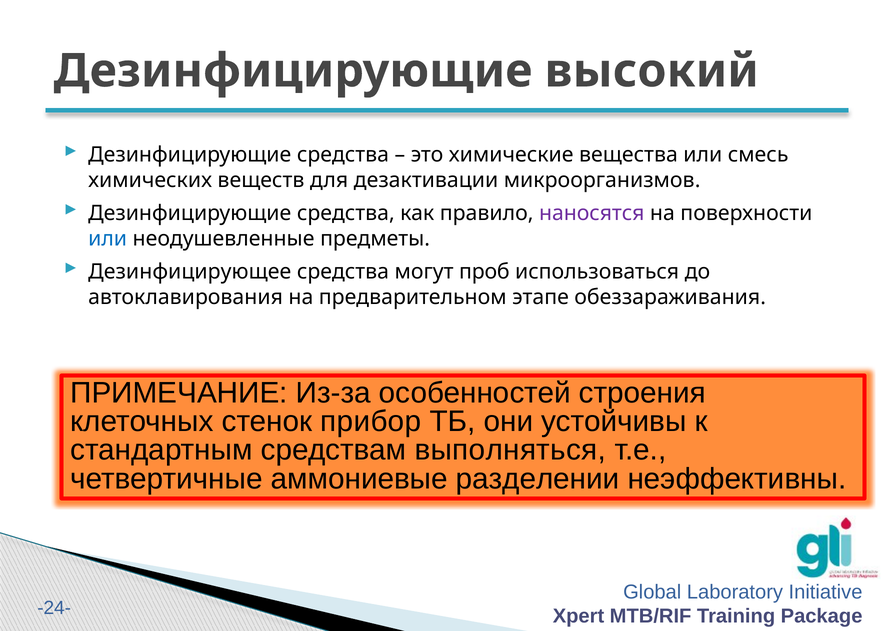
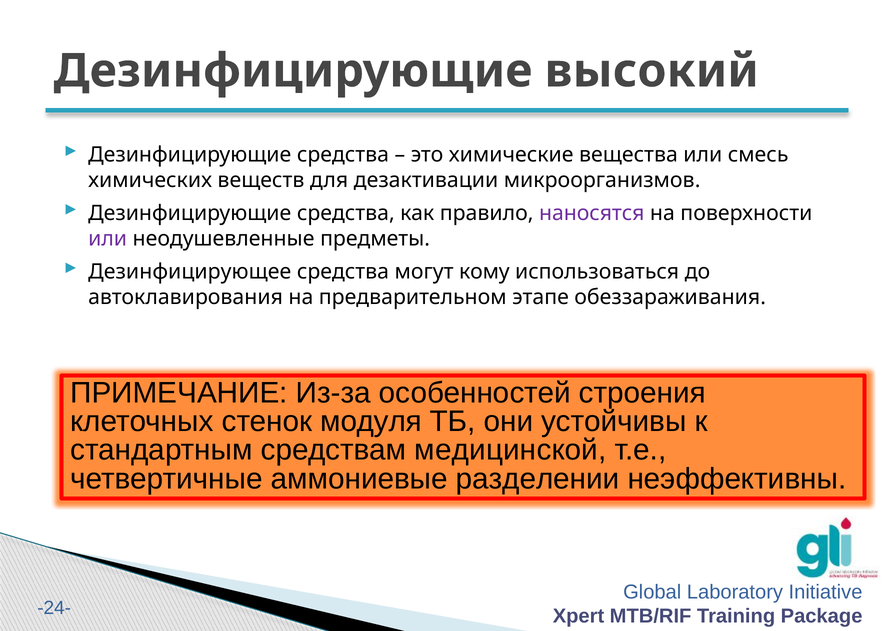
или colour: blue -> purple (108, 239)
проб: проб -> кому (484, 272)
прибор: прибор -> модуля (371, 422)
выполняться: выполняться -> медицинской (510, 450)
